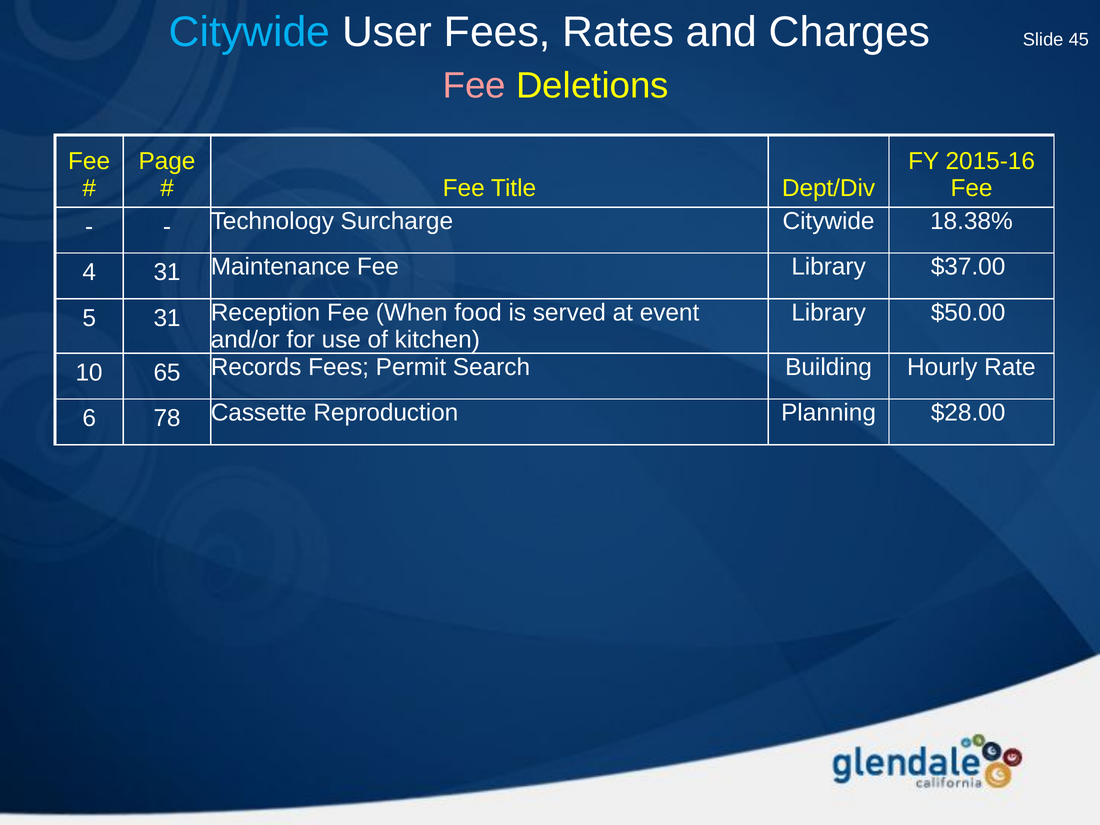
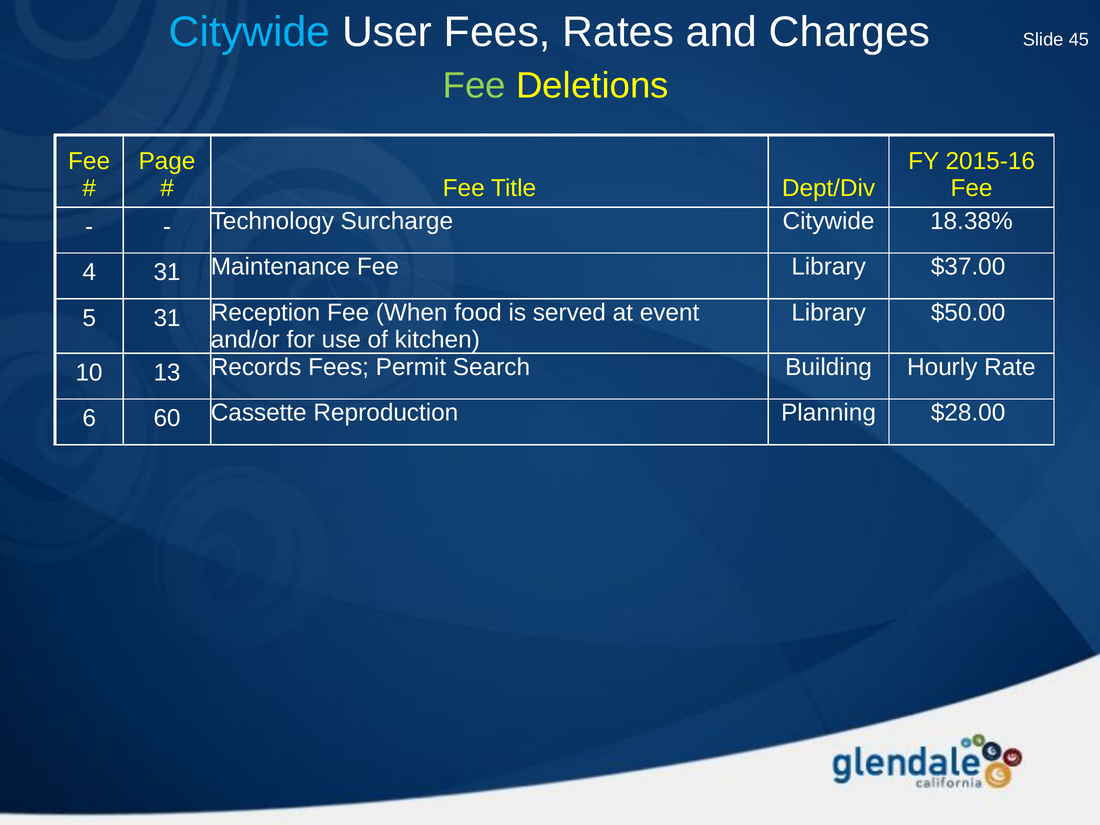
Fee colour: pink -> light green (474, 86)
65: 65 -> 13 (167, 373)
78: 78 -> 60 (167, 418)
